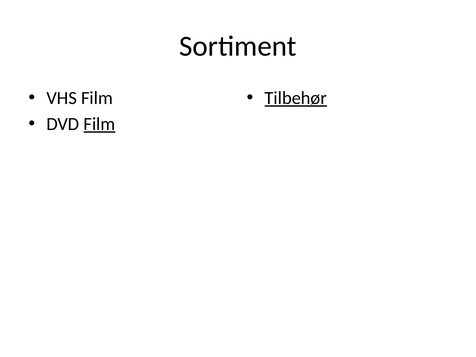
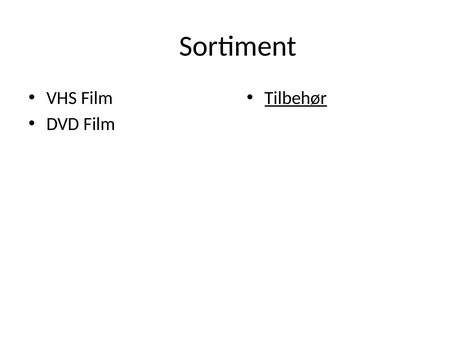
Film underline: present -> none (99, 124)
